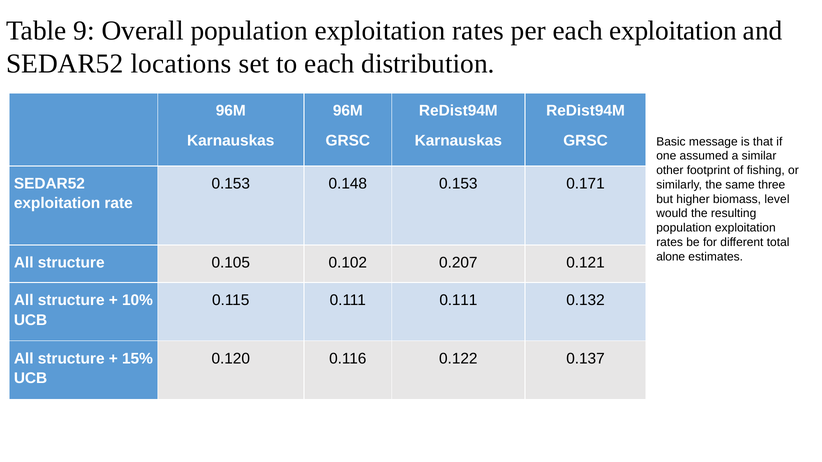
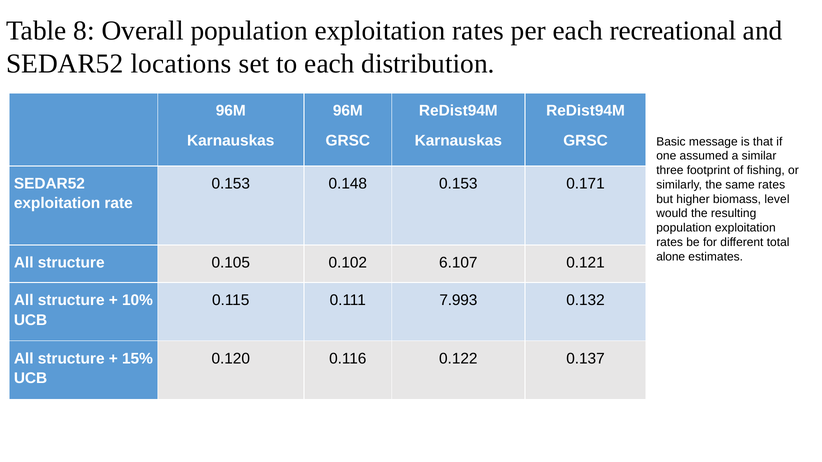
9: 9 -> 8 (84, 31)
each exploitation: exploitation -> recreational (673, 31)
other: other -> three (670, 171)
same three: three -> rates (772, 185)
0.207: 0.207 -> 6.107 (458, 263)
0.111 0.111: 0.111 -> 7.993 (458, 300)
